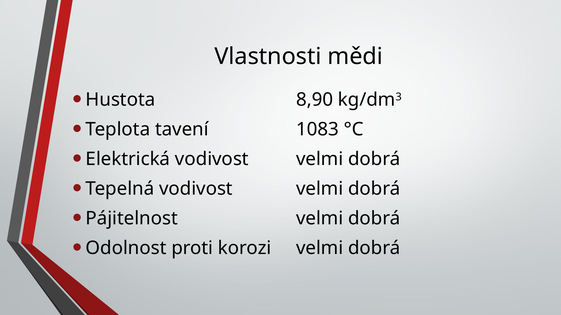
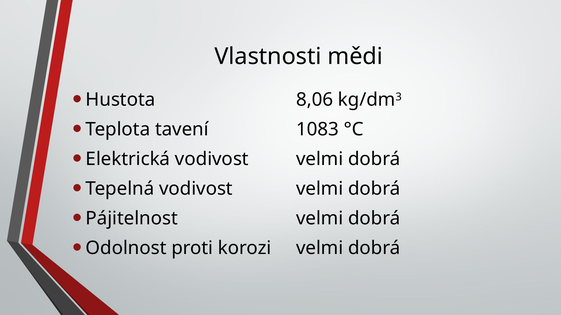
8,90: 8,90 -> 8,06 (315, 100)
